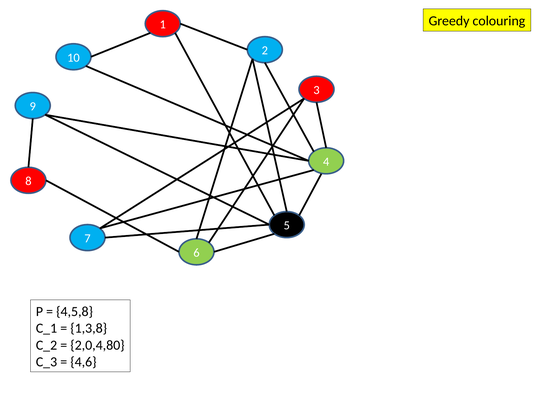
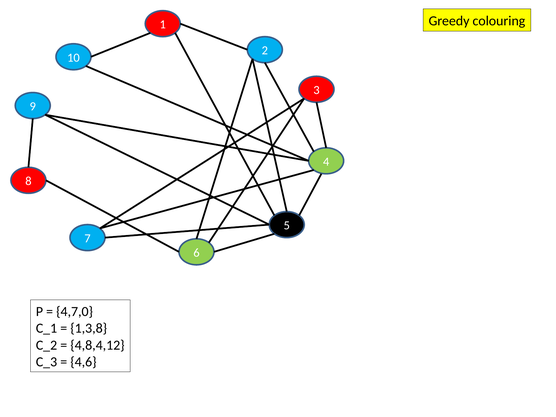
4,5,8: 4,5,8 -> 4,7,0 (75, 312)
2,0,4,80: 2,0,4,80 -> 4,8,4,12 (97, 345)
